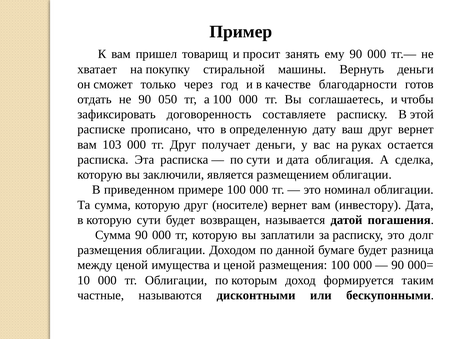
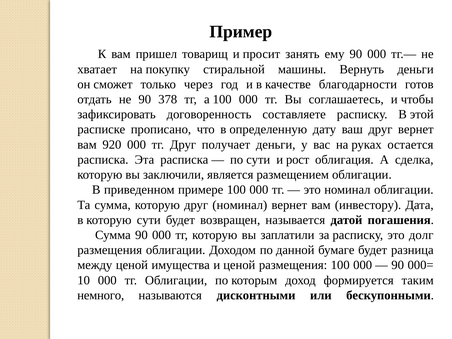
050: 050 -> 378 (168, 99)
103: 103 -> 920 (112, 145)
и дата: дата -> рост (298, 160)
друг носителе: носителе -> номинал (240, 205)
частные: частные -> немного (101, 295)
